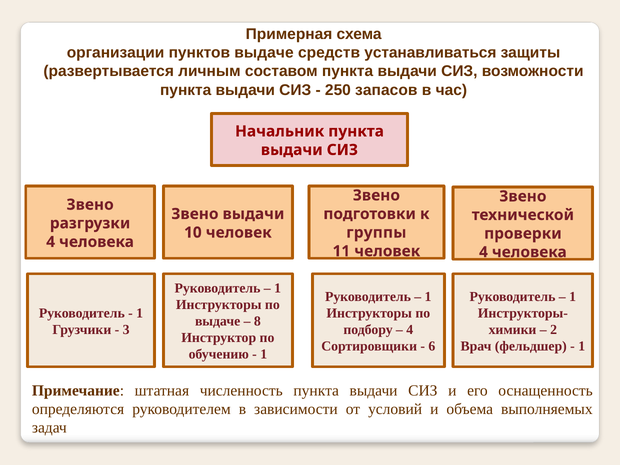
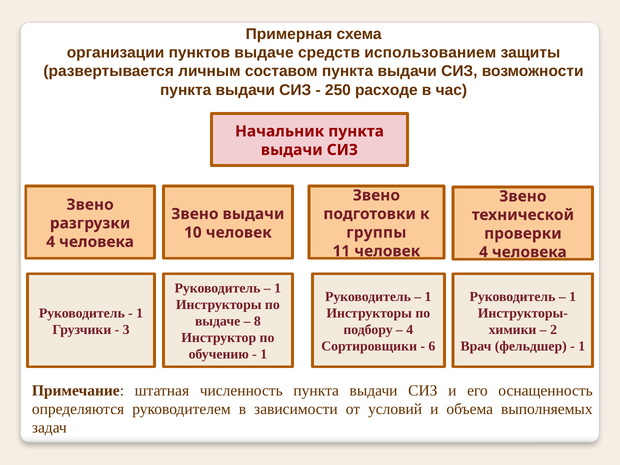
устанавливаться: устанавливаться -> использованием (430, 53)
запасов: запасов -> расходе (386, 90)
